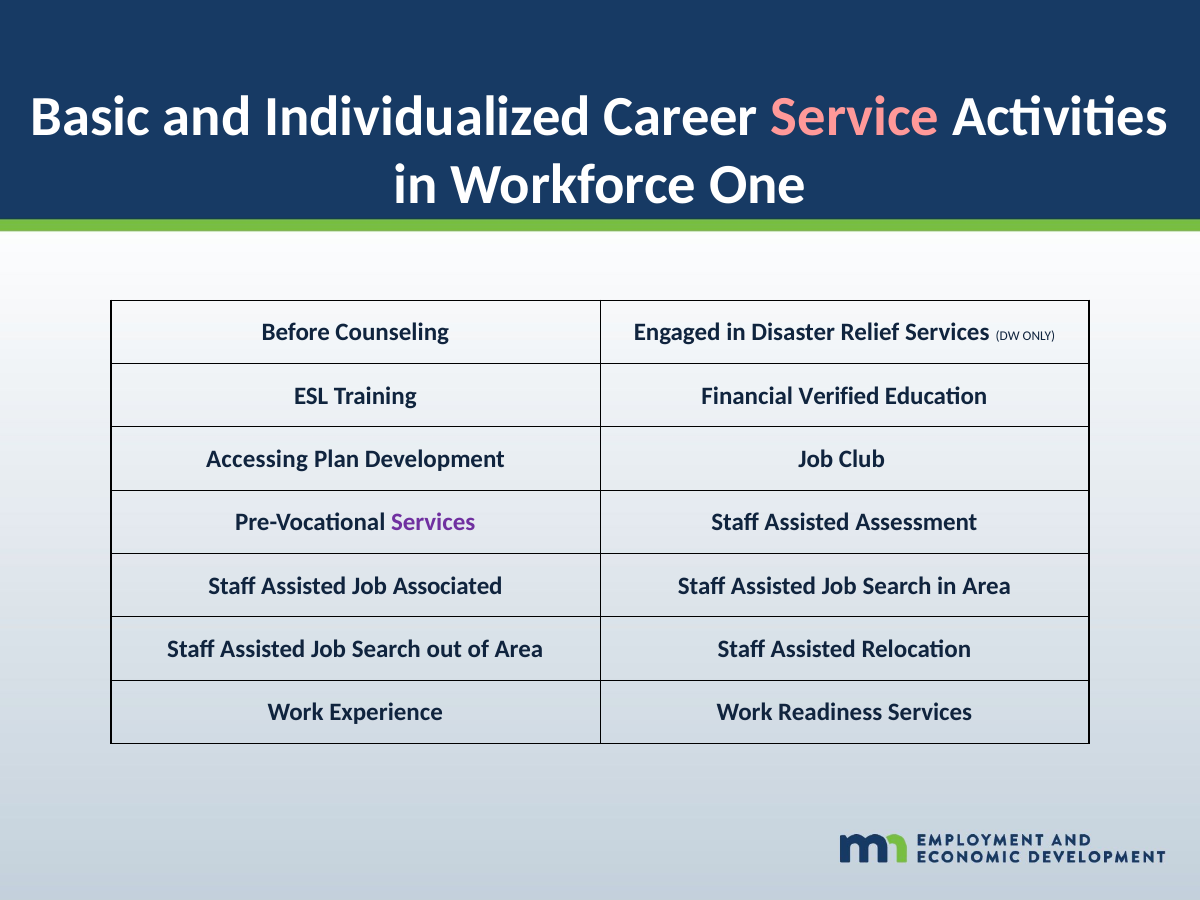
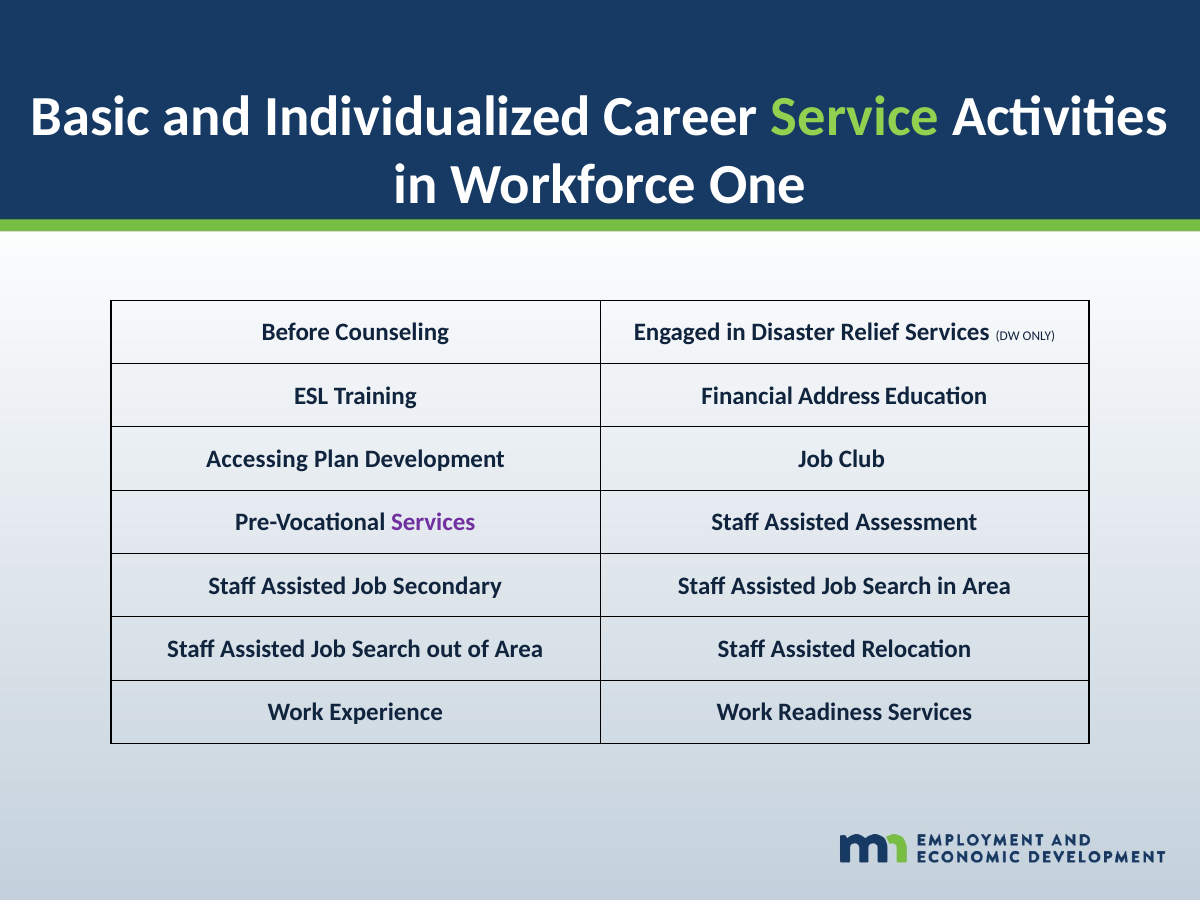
Service colour: pink -> light green (855, 117)
Verified: Verified -> Address (839, 396)
Associated: Associated -> Secondary (447, 586)
